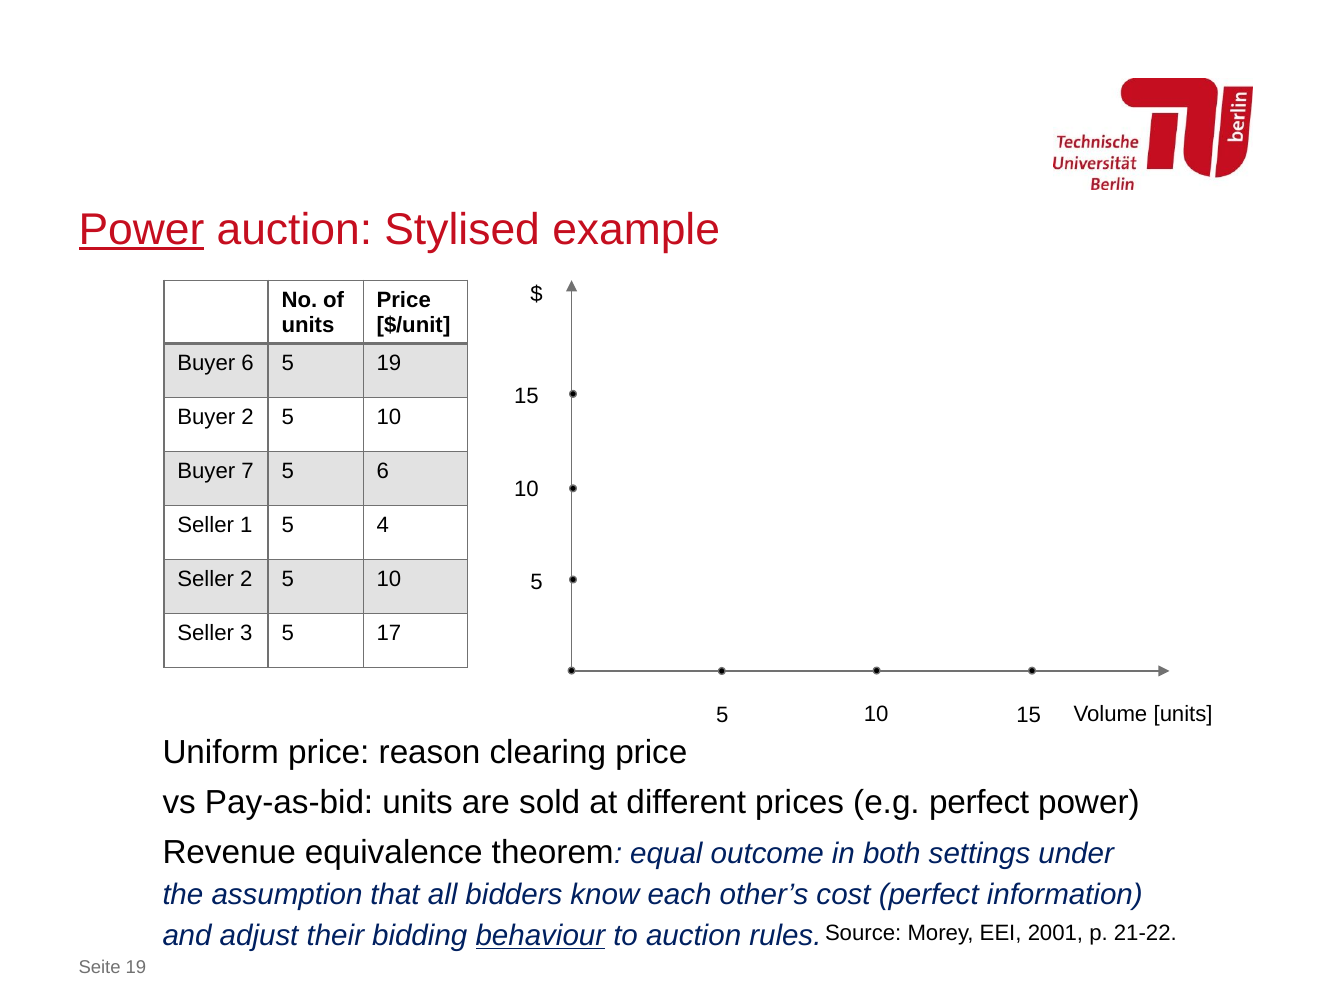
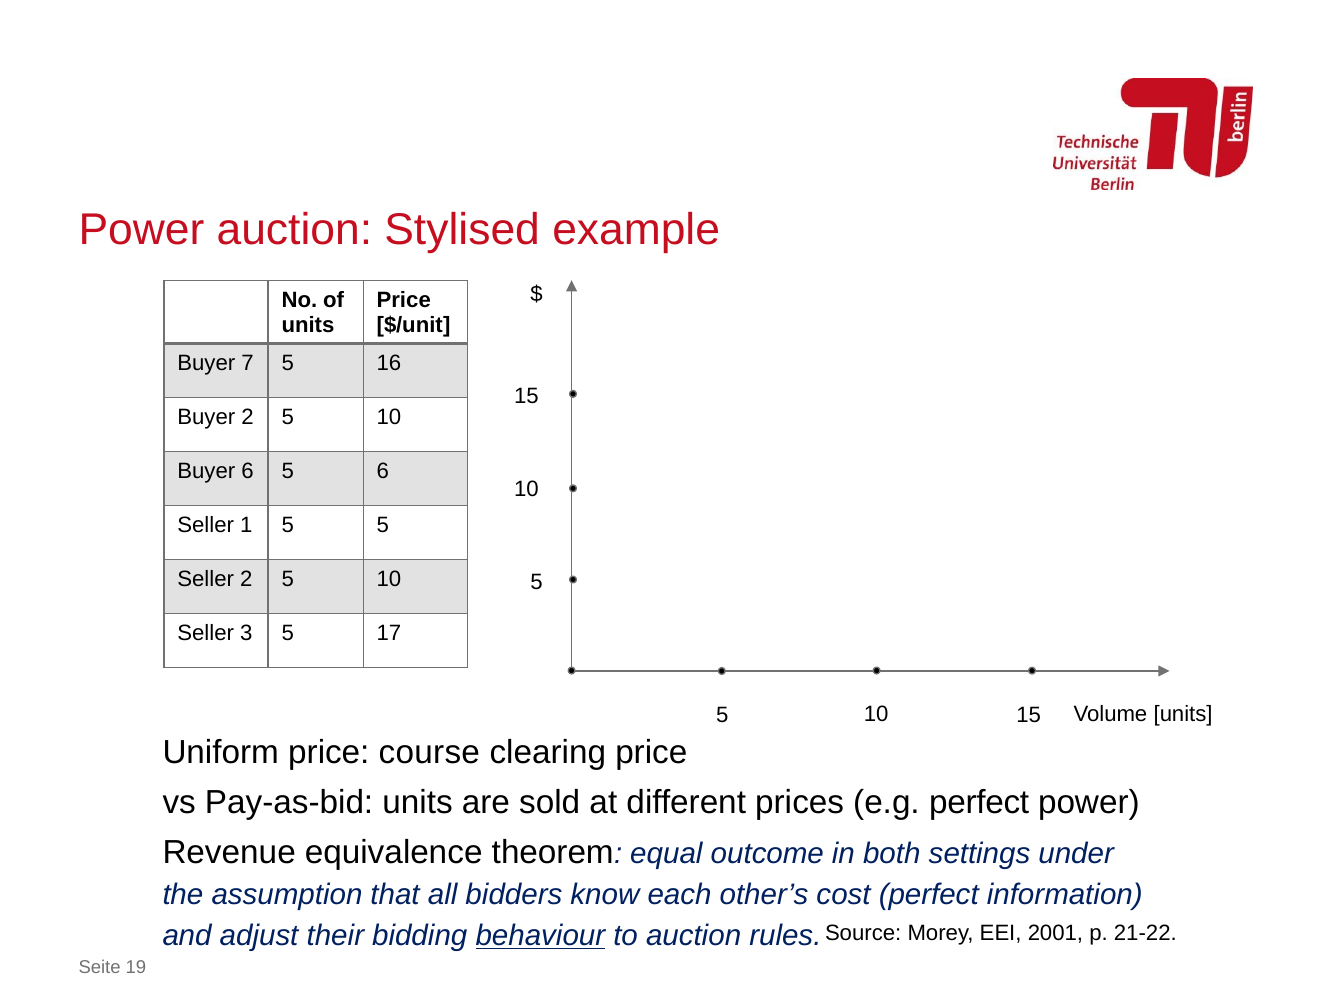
Power underline: present -> none (142, 230)
Buyer 6: 6 -> 7 (248, 363)
5 19: 19 -> 16 (389, 363)
Buyer 7: 7 -> 6 (248, 471)
1 5 4: 4 -> 5 (383, 525)
reason: reason -> course (429, 753)
